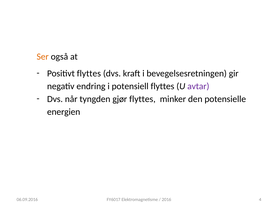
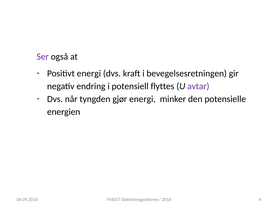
Ser colour: orange -> purple (43, 57)
Positivt flyttes: flyttes -> energi (89, 73)
gjør flyttes: flyttes -> energi (142, 99)
